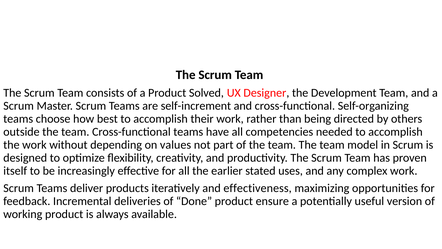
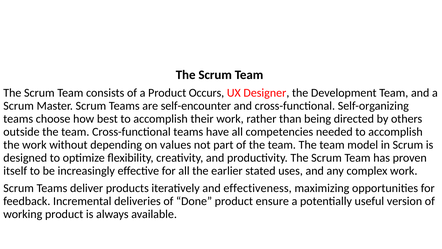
Solved: Solved -> Occurs (206, 93)
self-increment: self-increment -> self-encounter (196, 106)
